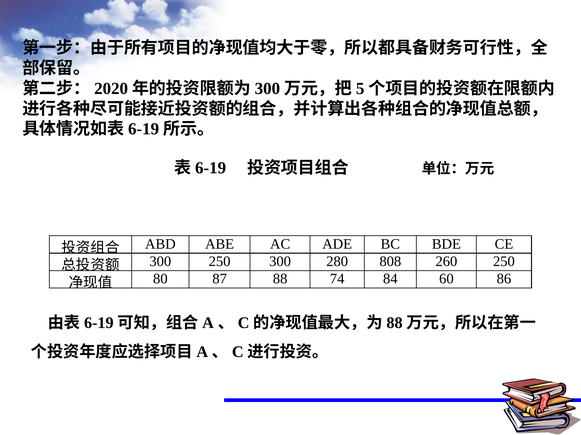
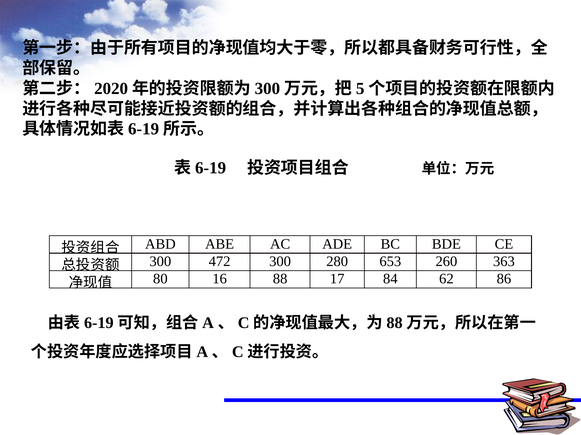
300 250: 250 -> 472 (220, 262)
808: 808 -> 653 (390, 262)
260 250: 250 -> 363 (504, 262)
87: 87 -> 16 (220, 279)
74: 74 -> 17 (337, 279)
60: 60 -> 62 (446, 279)
